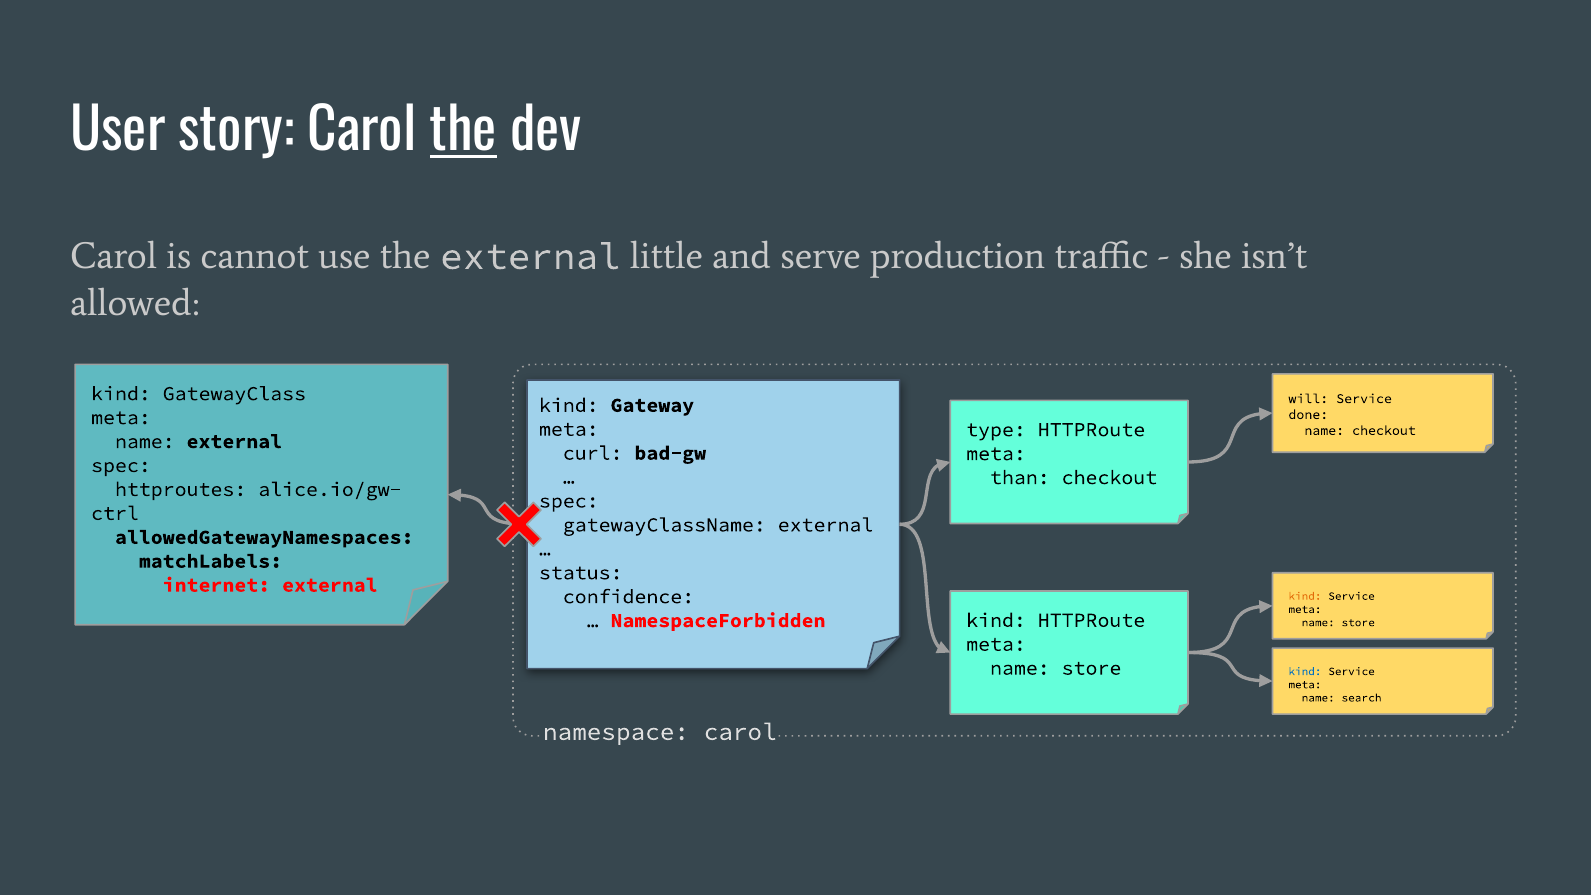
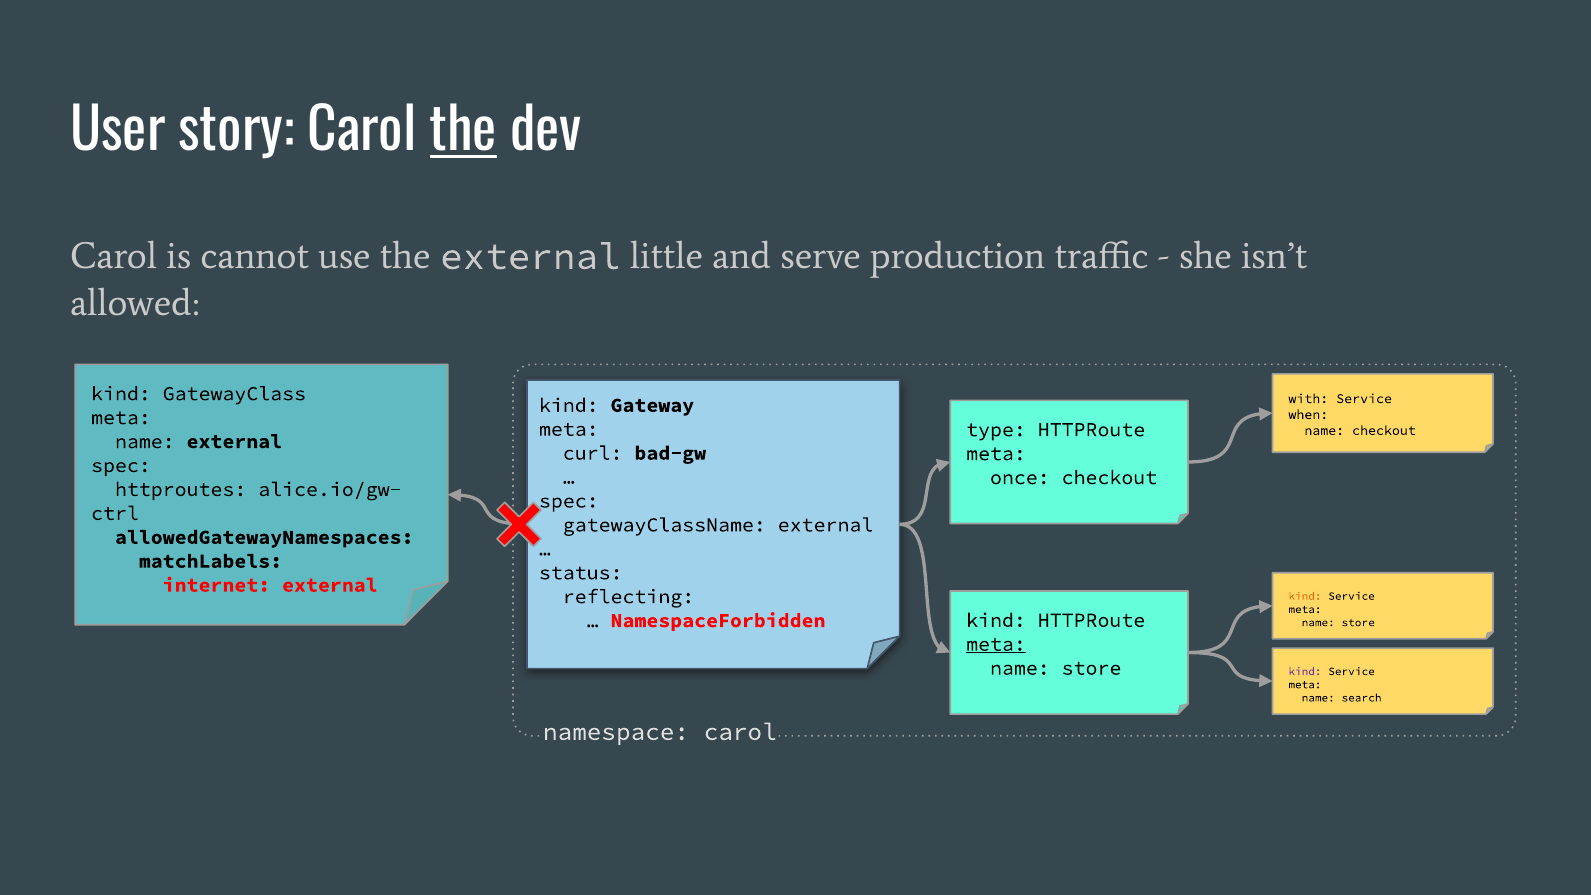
will: will -> with (1308, 399)
done: done -> when (1308, 415)
than: than -> once (1020, 477)
confidence: confidence -> reflecting (628, 597)
meta underline: none -> present (996, 644)
kind colour: blue -> purple (1305, 671)
